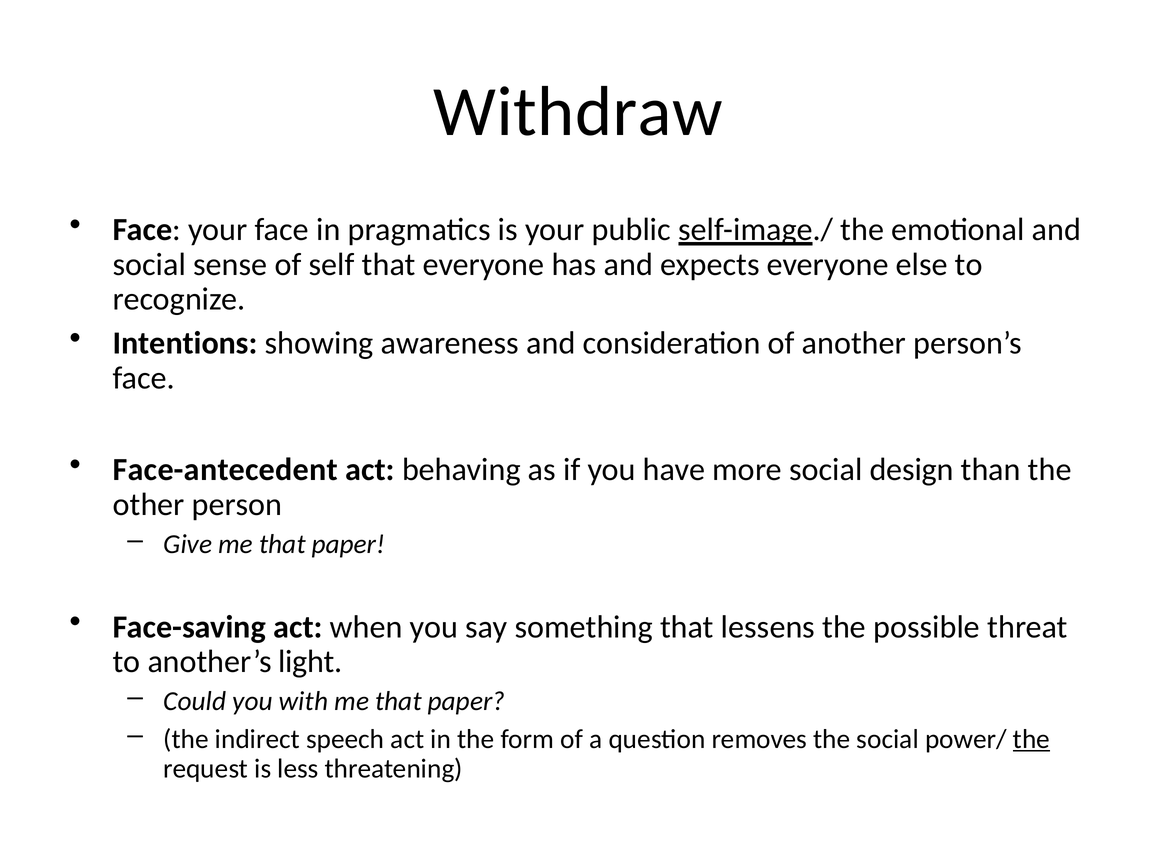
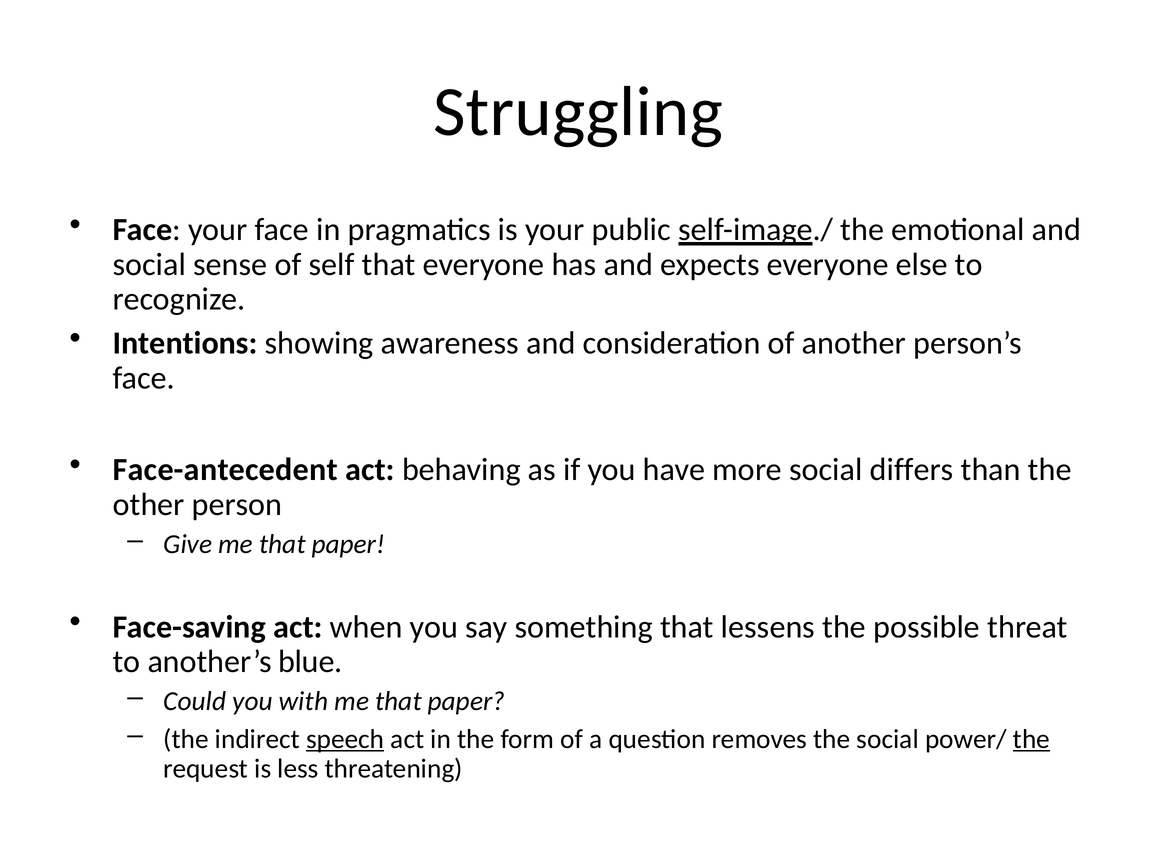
Withdraw: Withdraw -> Struggling (578, 112)
design: design -> differs (912, 470)
light: light -> blue (310, 662)
speech underline: none -> present (345, 739)
